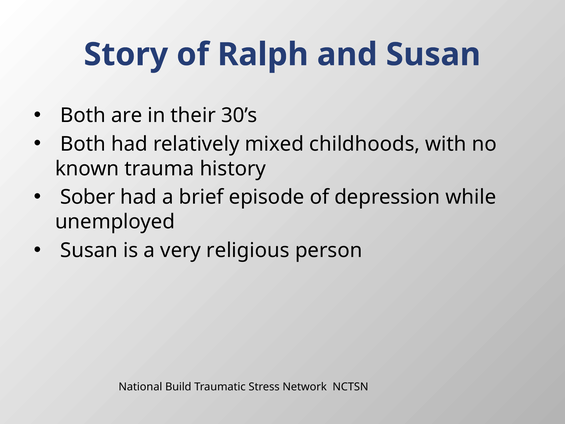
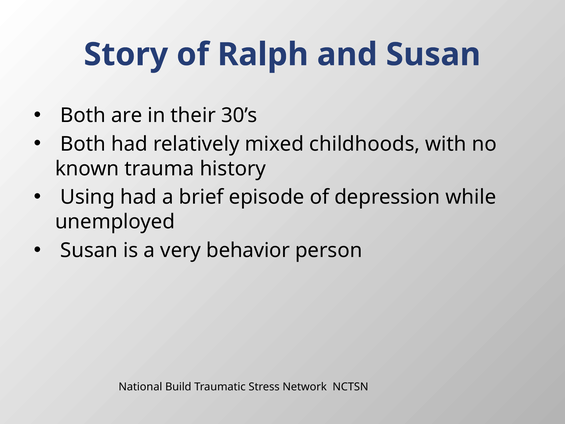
Sober: Sober -> Using (88, 197)
religious: religious -> behavior (248, 250)
